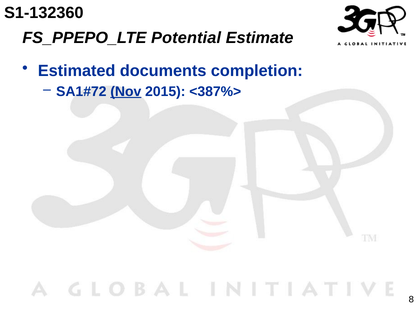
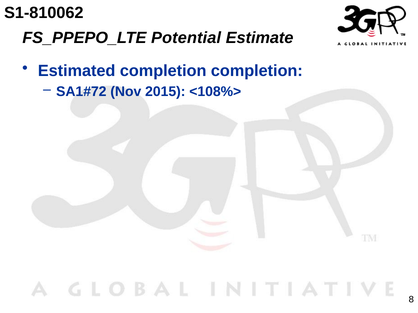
S1-132360: S1-132360 -> S1-810062 (44, 13)
Estimated documents: documents -> completion (163, 71)
Nov underline: present -> none (126, 92)
<387%>: <387%> -> <108%> (215, 92)
